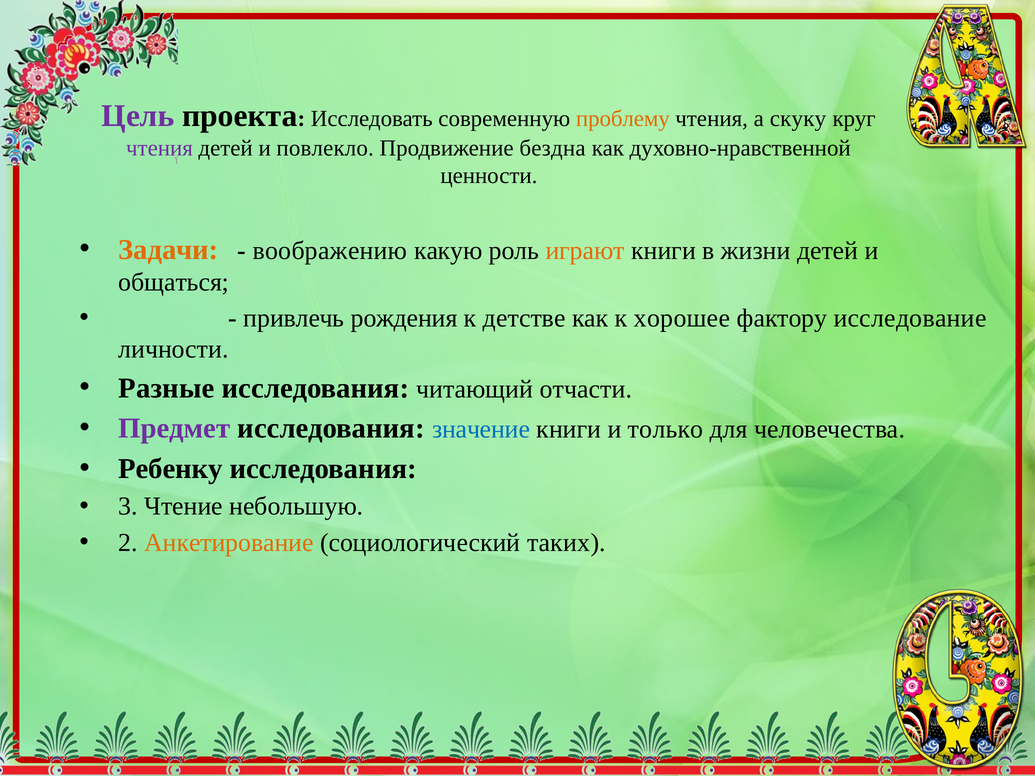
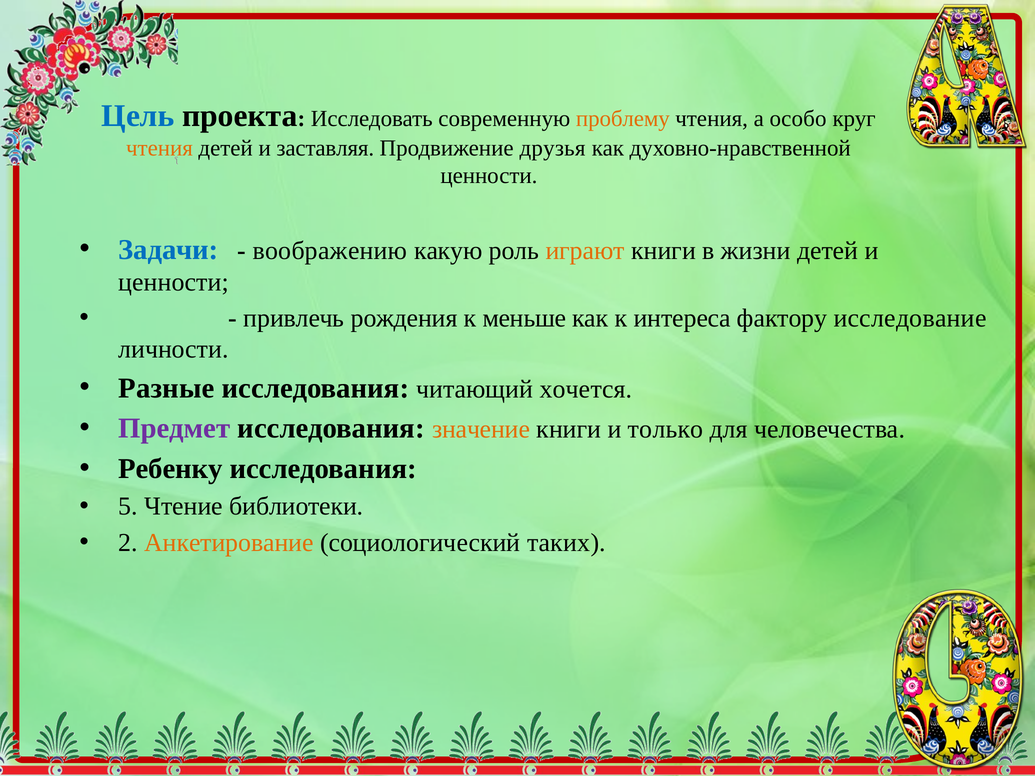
Цель colour: purple -> blue (138, 116)
скуку: скуку -> особо (798, 119)
чтения colour: purple -> orange (159, 148)
повлекло: повлекло -> заставляя (325, 148)
бездна: бездна -> друзья (553, 148)
Задачи colour: orange -> blue (168, 250)
общаться: общаться -> ценности (174, 282)
детстве: детстве -> меньше (524, 318)
хорошее: хорошее -> интереса (682, 318)
отчасти: отчасти -> хочется (586, 389)
значение colour: blue -> orange (481, 430)
3: 3 -> 5 (128, 507)
небольшую: небольшую -> библиотеки (296, 507)
